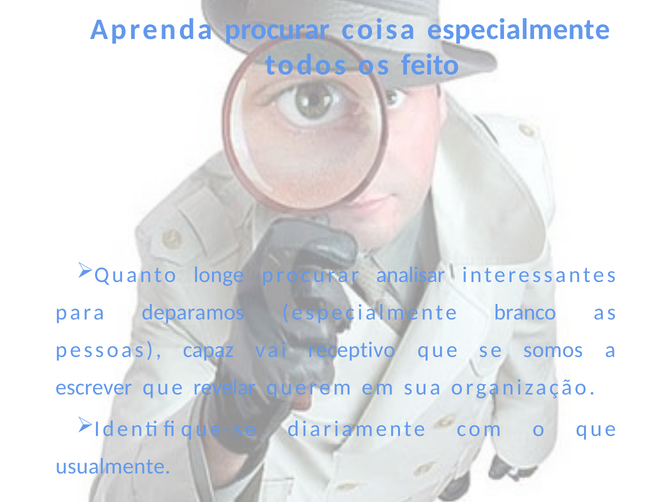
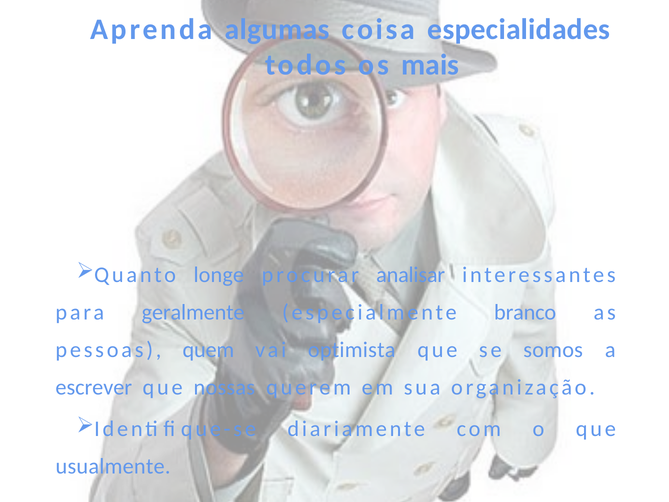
Aprenda procurar: procurar -> algumas (277, 29)
coisa especialmente: especialmente -> especialidades (519, 29)
feito: feito -> mais (430, 65)
deparamos: deparamos -> geralmente (193, 312)
capaz: capaz -> quem (208, 349)
receptivo: receptivo -> optimista (352, 349)
revelar: revelar -> nossas (224, 387)
